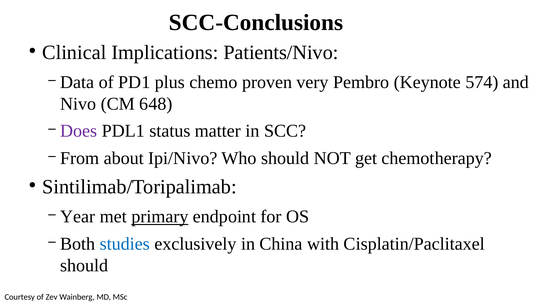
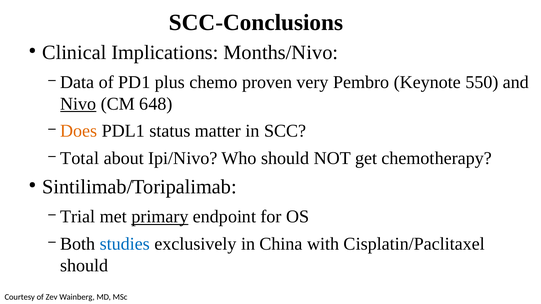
Patients/Nivo: Patients/Nivo -> Months/Nivo (281, 52)
574: 574 -> 550 (482, 82)
Nivo underline: none -> present (78, 104)
Does colour: purple -> orange (79, 131)
From: From -> Total (80, 158)
Year: Year -> Trial (78, 217)
